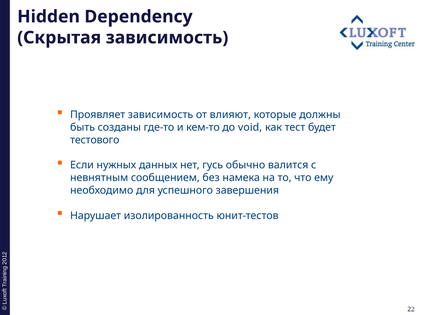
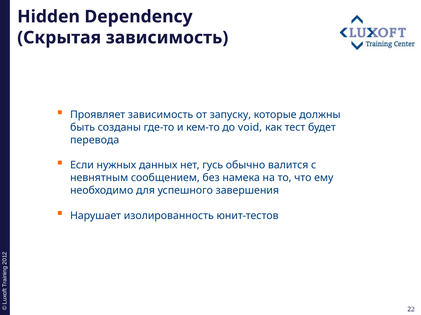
влияют: влияют -> запуску (230, 115)
тестового: тестового -> перевода (95, 140)
